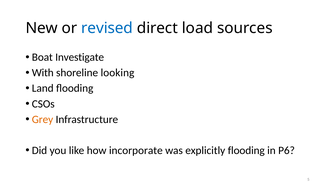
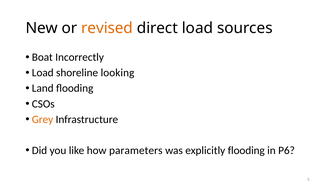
revised colour: blue -> orange (107, 28)
Investigate: Investigate -> Incorrectly (80, 57)
With: With -> Load (43, 73)
incorporate: incorporate -> parameters (136, 151)
